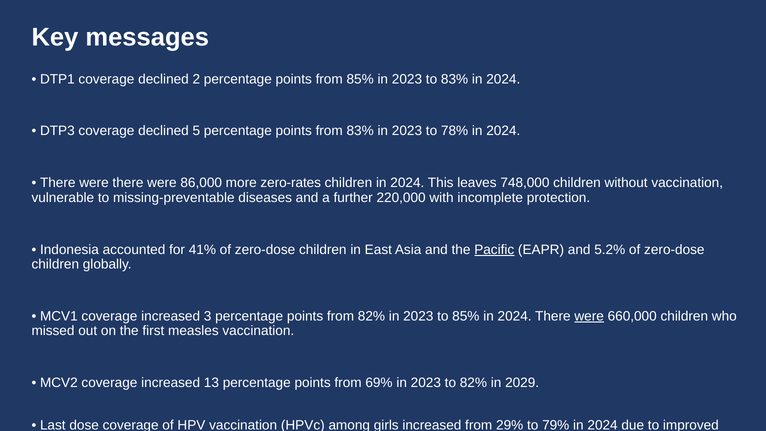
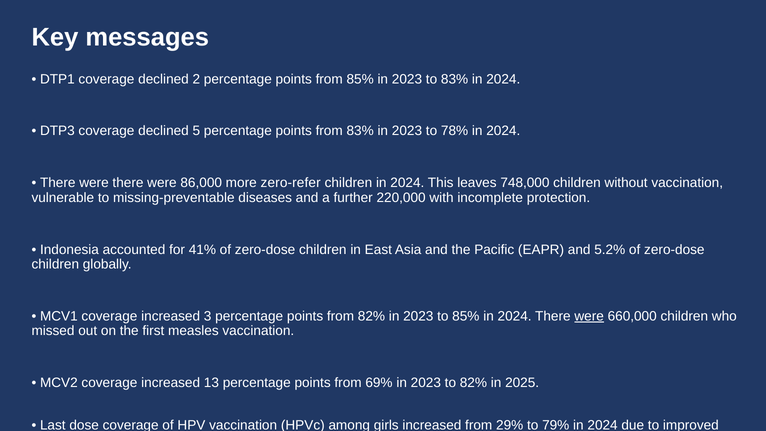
zero-rates: zero-rates -> zero-refer (291, 183)
Pacific underline: present -> none (494, 249)
2029: 2029 -> 2025 (522, 383)
